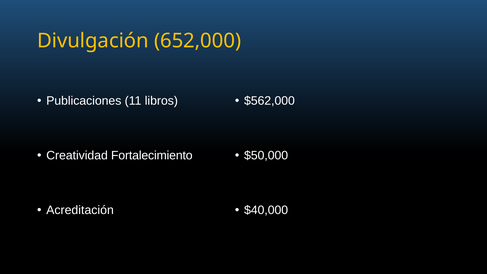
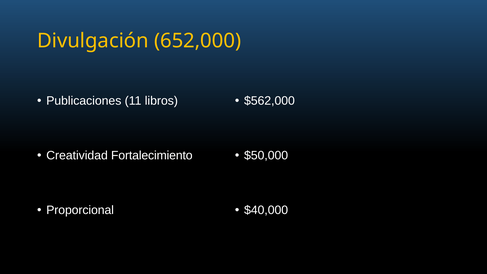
Acreditación: Acreditación -> Proporcional (80, 210)
